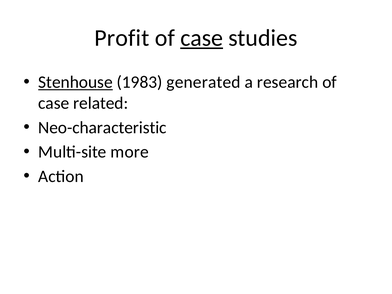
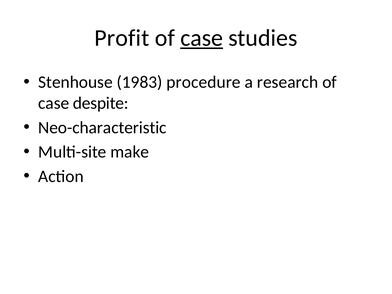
Stenhouse underline: present -> none (75, 82)
generated: generated -> procedure (204, 82)
related: related -> despite (101, 103)
more: more -> make (130, 152)
